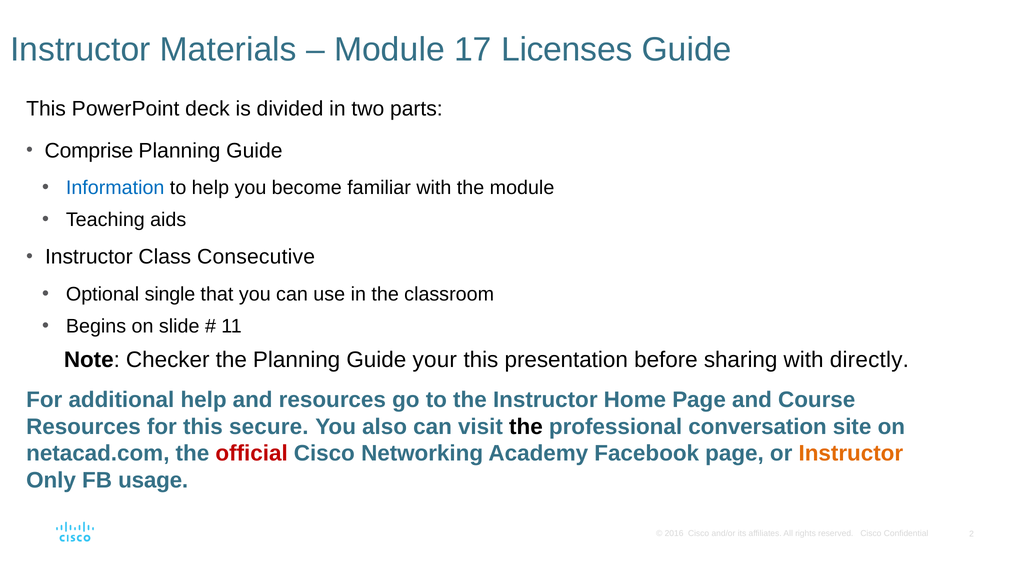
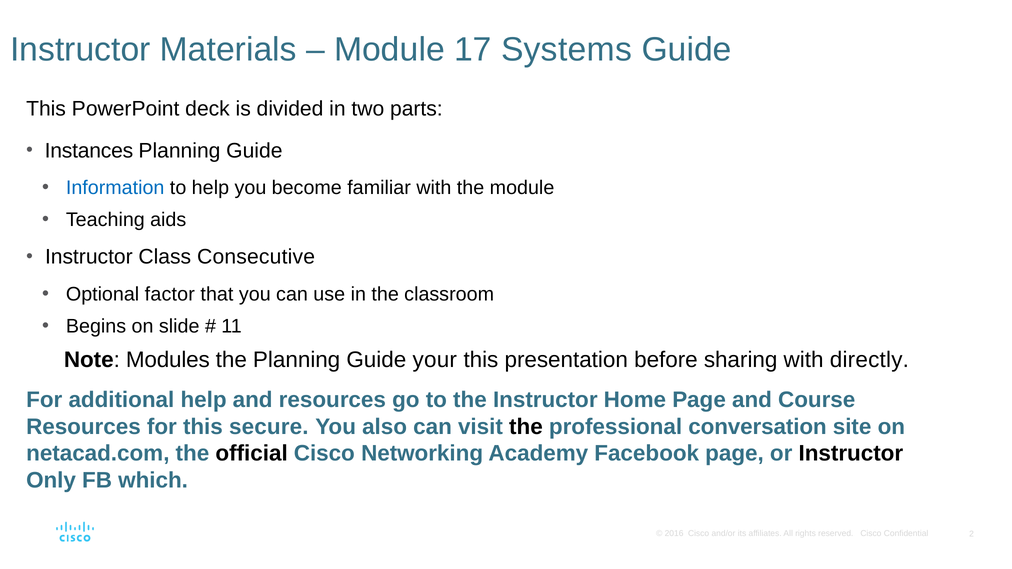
Licenses: Licenses -> Systems (566, 50)
Comprise: Comprise -> Instances (89, 151)
single: single -> factor (170, 294)
Checker: Checker -> Modules (168, 360)
official colour: red -> black (252, 454)
Instructor colour: orange -> black (851, 454)
usage: usage -> which (153, 481)
